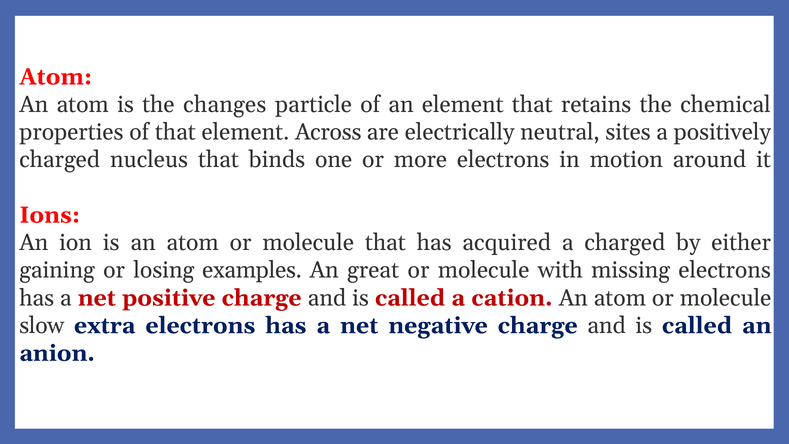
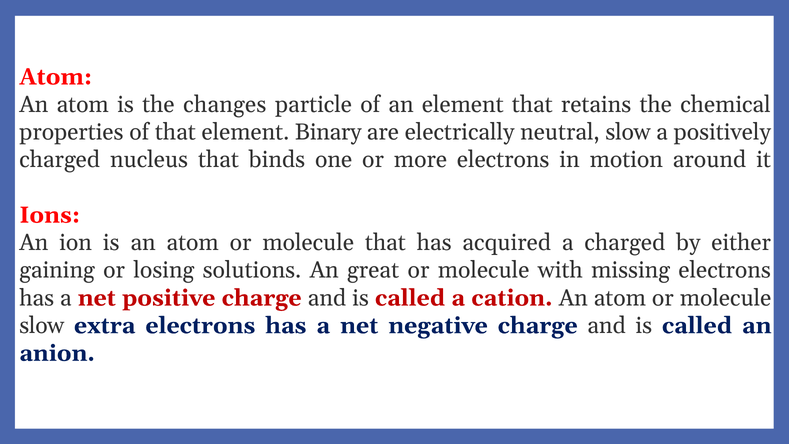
Across: Across -> Binary (328, 132)
neutral sites: sites -> slow (628, 132)
examples: examples -> solutions (252, 270)
